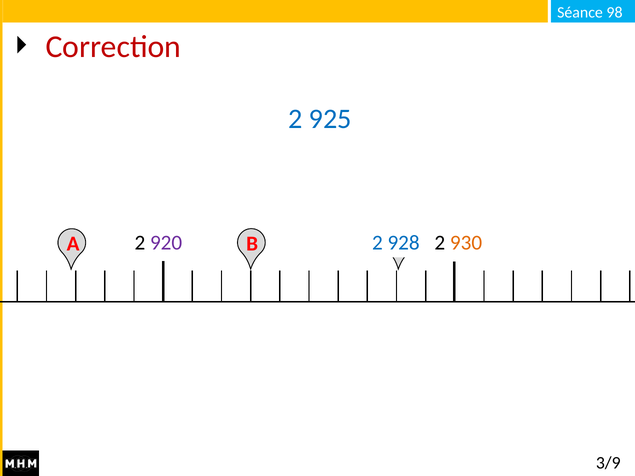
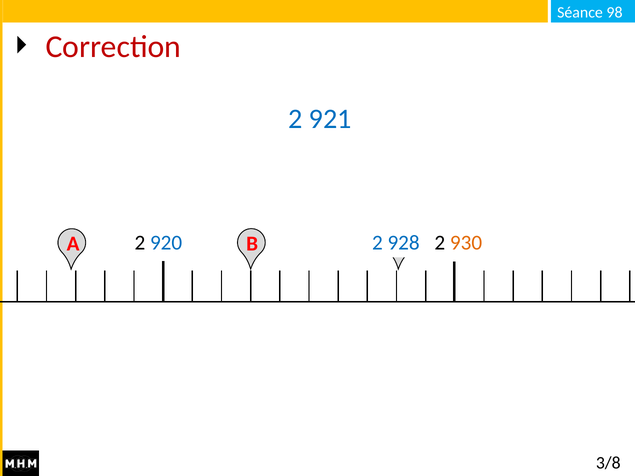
925: 925 -> 921 (330, 119)
920 colour: purple -> blue (166, 243)
3/9: 3/9 -> 3/8 (608, 463)
